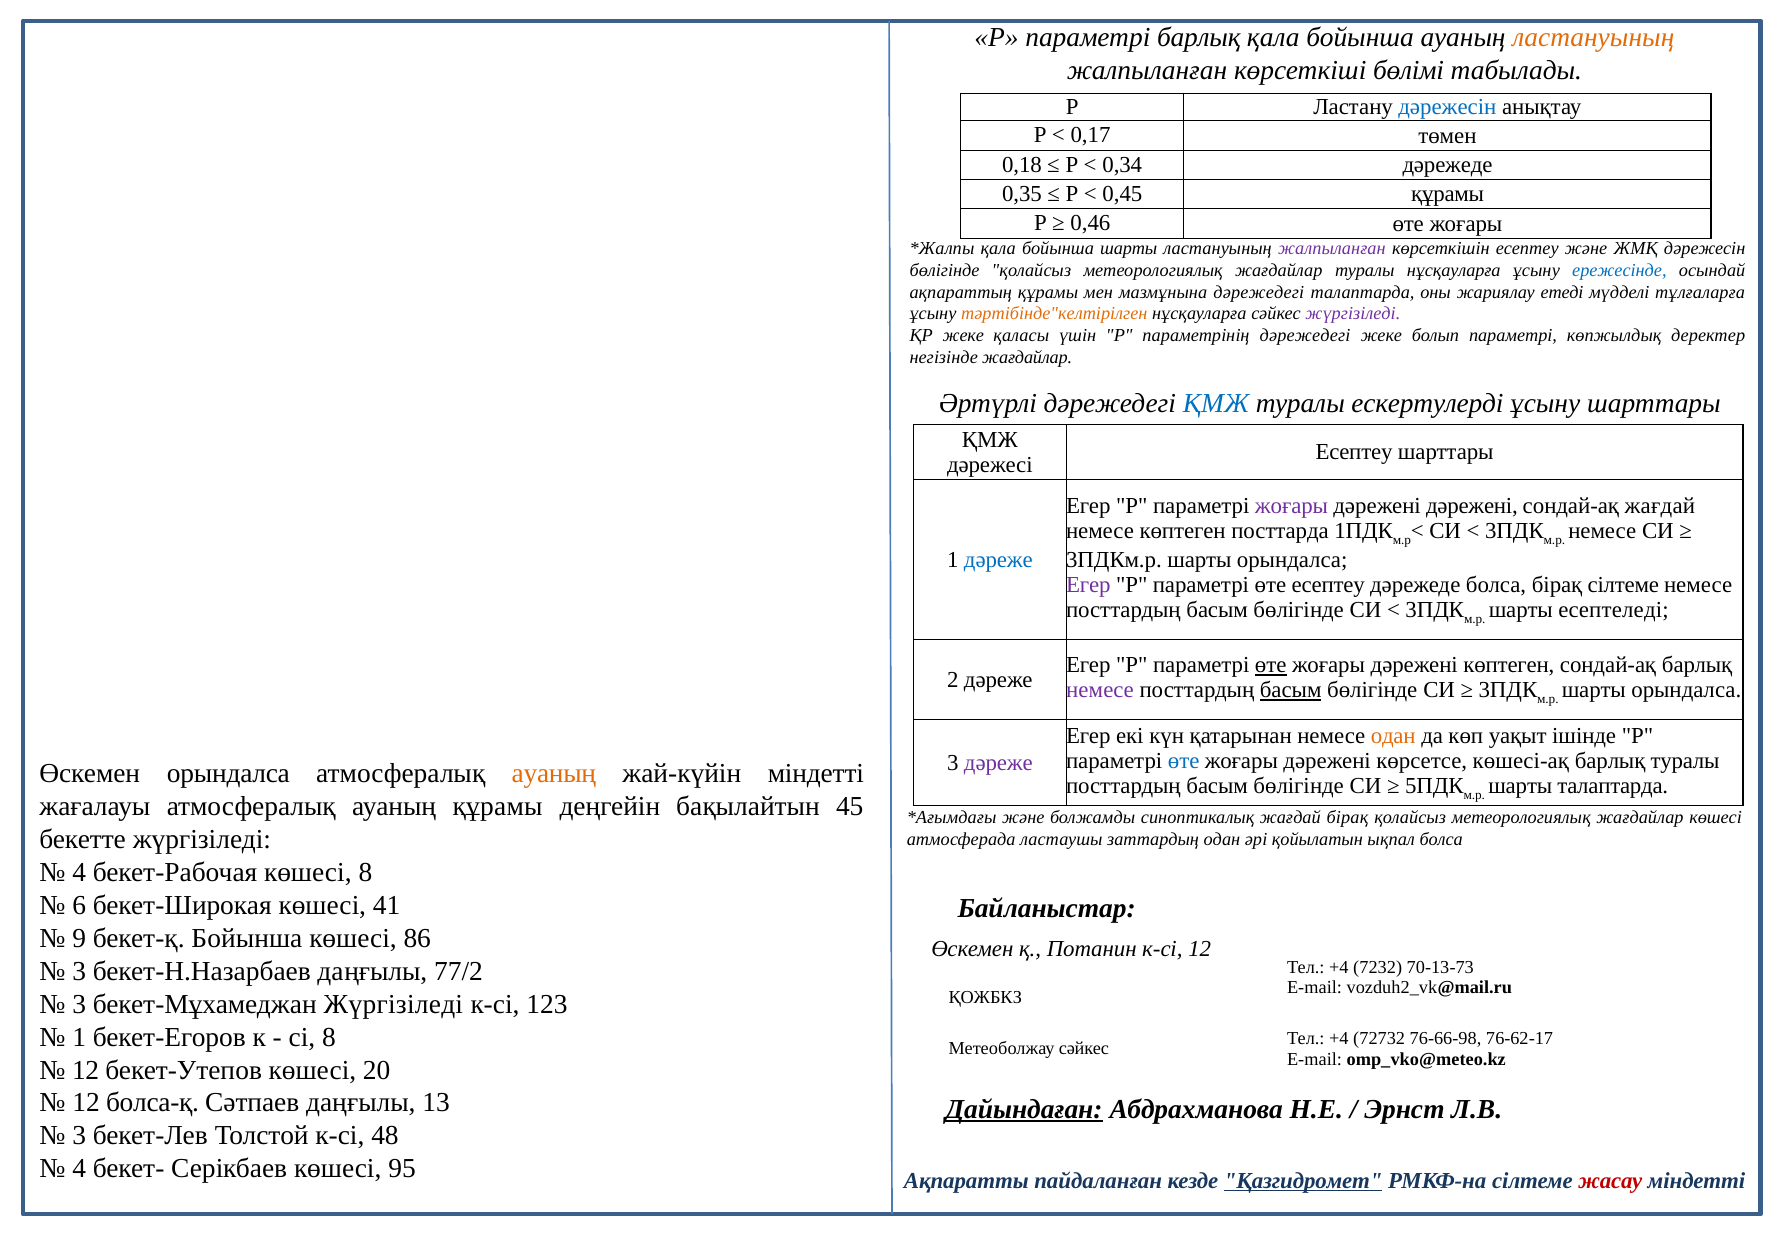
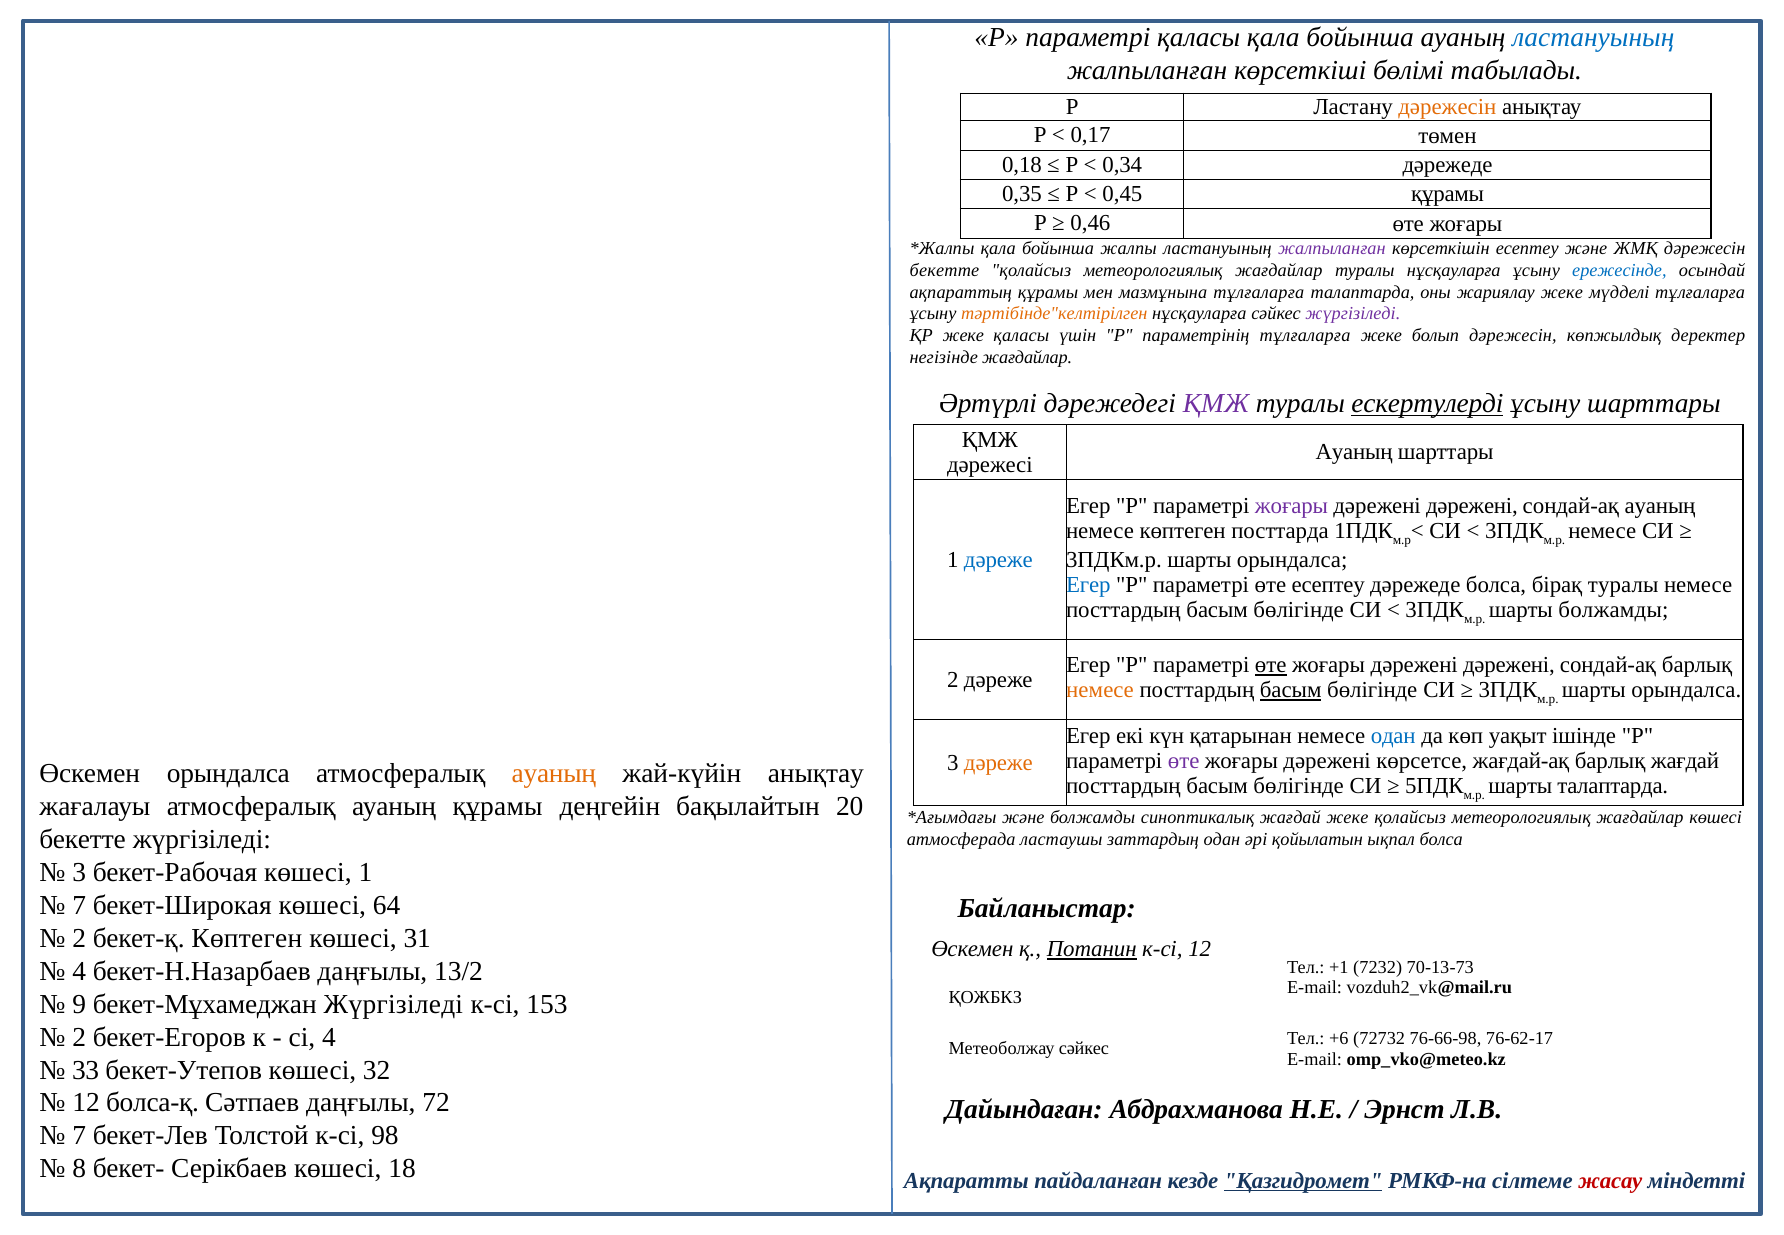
параметрі барлық: барлық -> қаласы (1199, 37)
ластануының colour: orange -> blue (1593, 37)
дәрежесін colour: blue -> orange (1447, 107)
бойынша шарты: шарты -> жалпы (1129, 248)
бөлігінде: бөлігінде -> бекетте (944, 270)
мазмұнына дәрежедегі: дәрежедегі -> тұлғаларға (1259, 292)
жариялау етеді: етеді -> жеке (1562, 292)
параметрінің дәрежедегі: дәрежедегі -> тұлғаларға (1305, 336)
болып параметрі: параметрі -> дәрежесін (1513, 336)
ҚМЖ colour: blue -> purple (1216, 404)
ескертулерді underline: none -> present (1427, 404)
Есептеу: Есептеу -> Ауаның (1354, 452)
сондай-ақ жағдай: жағдай -> ауаның (1660, 506)
Егер colour: purple -> blue (1088, 585)
бірақ сілтеме: сілтеме -> туралы (1623, 585)
шарты есептеледі: есептеледі -> болжамды (1613, 610)
көптеген: көптеген -> дәрежені (1509, 665)
немесе colour: purple -> orange (1100, 690)
одан colour: orange -> blue (1393, 736)
өте colour: blue -> purple (1184, 761)
көшесі-ақ: көшесі-ақ -> жағдай-ақ (1521, 761)
барлық туралы: туралы -> жағдай (1685, 761)
дәреже colour: purple -> orange (998, 763)
жай-күйін міндетті: міндетті -> анықтау (816, 774)
45: 45 -> 20 (850, 807)
жағдай бірақ: бірақ -> жеке (1347, 817)
4: 4 -> 3 (79, 872)
көшесі 8: 8 -> 1 (365, 872)
6: 6 -> 7 (79, 905)
41: 41 -> 64 (387, 905)
9: 9 -> 2 (79, 938)
бекет-қ Бойынша: Бойынша -> Көптеген (247, 938)
86: 86 -> 31 (417, 938)
Потанин underline: none -> present (1092, 949)
3: 3 -> 4 (79, 971)
77/2: 77/2 -> 13/2 (459, 971)
+4: +4 -> +1 (1339, 967)
3: 3 -> 9 (79, 1004)
123: 123 -> 153 (547, 1004)
1: 1 -> 2 (79, 1037)
сі 8: 8 -> 4 (329, 1037)
+4: +4 -> +6 (1339, 1039)
12: 12 -> 33 (86, 1070)
20: 20 -> 32 (377, 1070)
13: 13 -> 72 (436, 1103)
Дайындаған underline: present -> none (1024, 1109)
3: 3 -> 7 (79, 1136)
48: 48 -> 98 (385, 1136)
4: 4 -> 8 (79, 1169)
95: 95 -> 18 (402, 1169)
